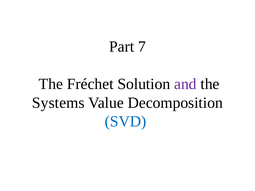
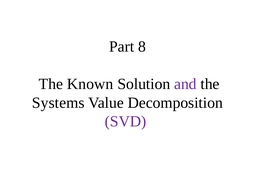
7: 7 -> 8 (142, 47)
Fréchet: Fréchet -> Known (90, 84)
SVD colour: blue -> purple (126, 122)
